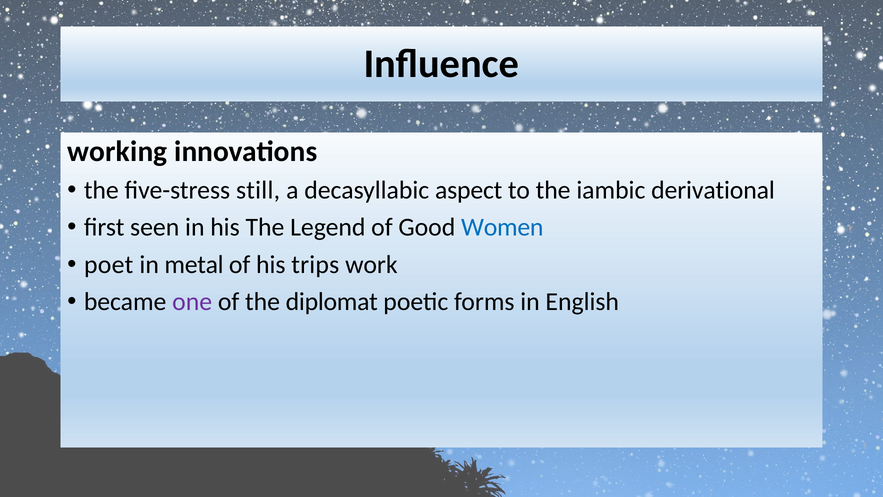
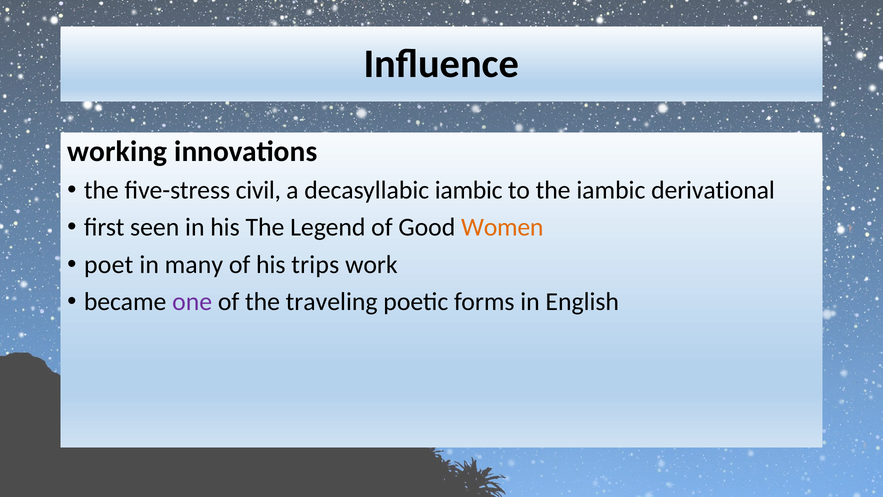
still: still -> civil (258, 190)
decasyllabic aspect: aspect -> iambic (469, 190)
Women colour: blue -> orange (502, 227)
metal: metal -> many (194, 264)
diplomat: diplomat -> traveling (332, 301)
